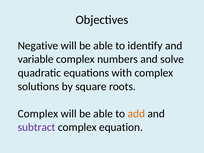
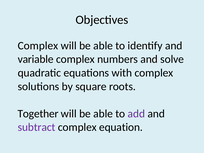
Negative: Negative -> Complex (38, 46)
Complex: Complex -> Together (38, 114)
add colour: orange -> purple (136, 114)
